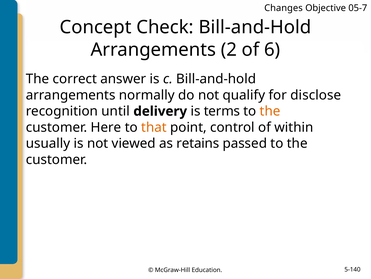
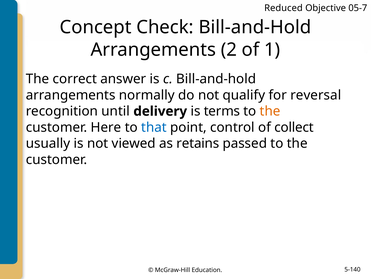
Changes: Changes -> Reduced (283, 8)
6: 6 -> 1 (272, 50)
disclose: disclose -> reversal (316, 95)
that colour: orange -> blue (154, 127)
within: within -> collect (294, 127)
